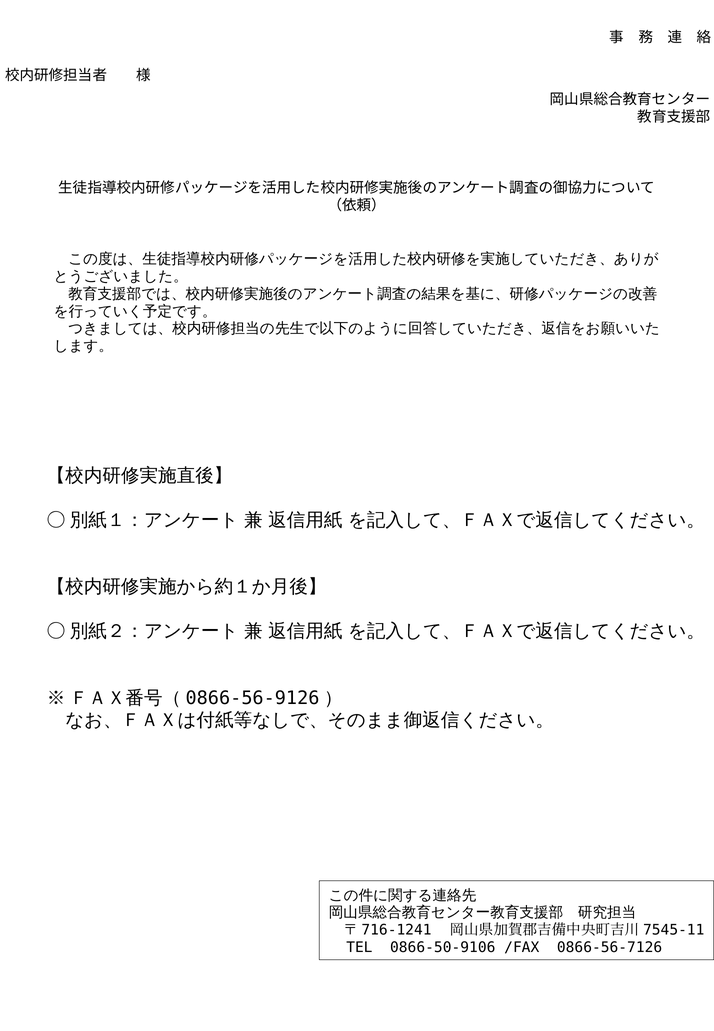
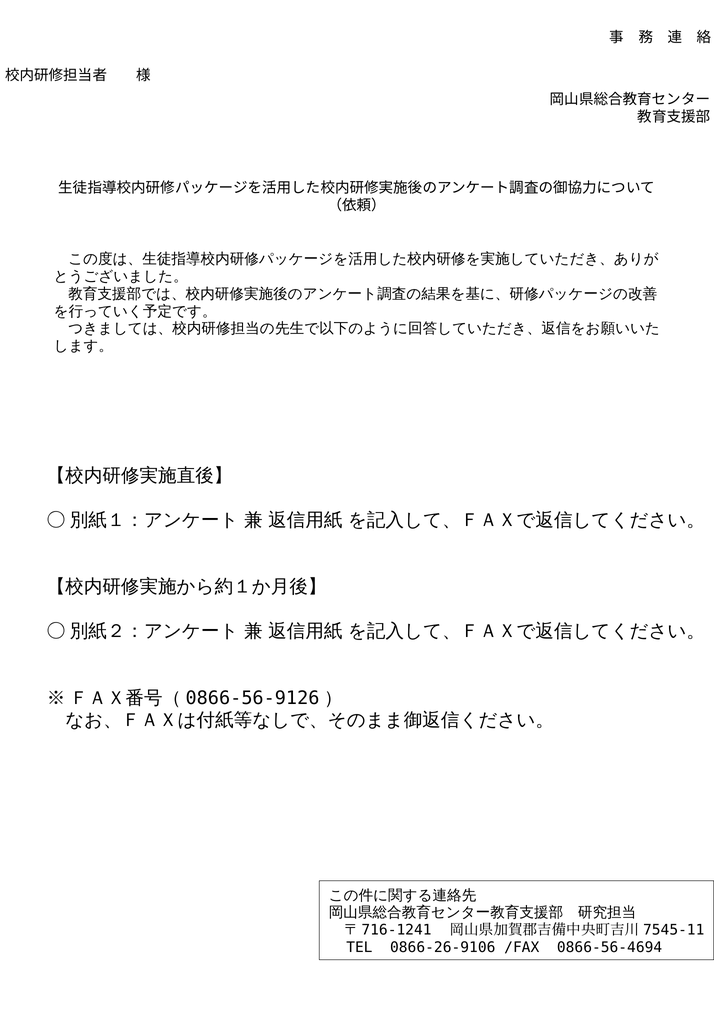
0866-50-9106: 0866-50-9106 -> 0866-26-9106 (443, 948)
0866-56-7126: 0866-56-7126 -> 0866-56-4694 (610, 948)
